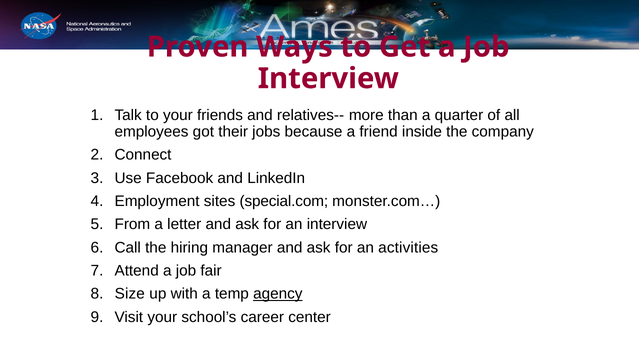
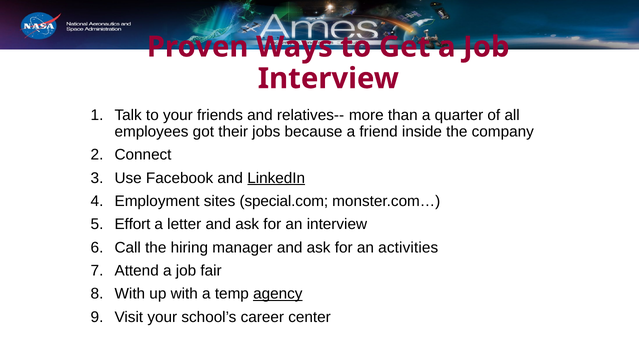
LinkedIn underline: none -> present (276, 178)
From: From -> Effort (132, 225)
Size: Size -> With (130, 294)
